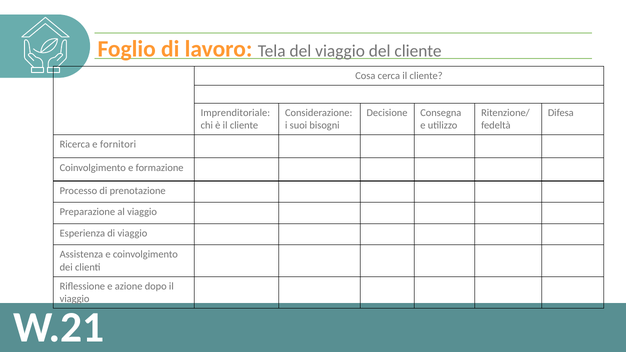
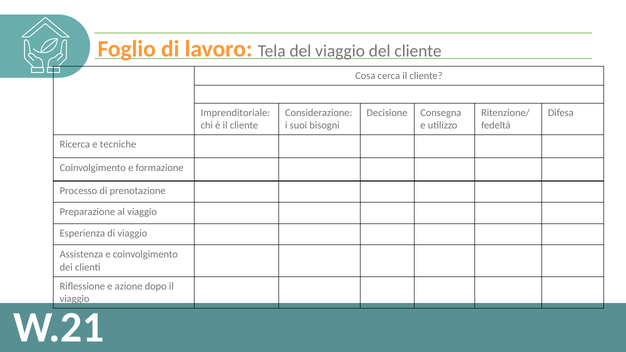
fornitori: fornitori -> tecniche (118, 145)
